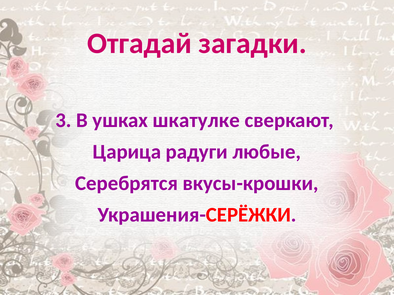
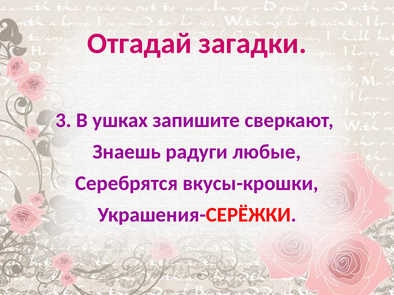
шкатулке: шкатулке -> запишите (196, 121)
Царица: Царица -> Знаешь (127, 152)
